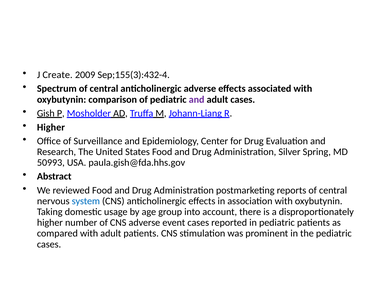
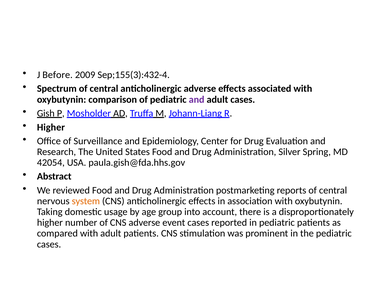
Create: Create -> Before (58, 75)
50993: 50993 -> 42054 (51, 163)
system colour: blue -> orange (86, 201)
